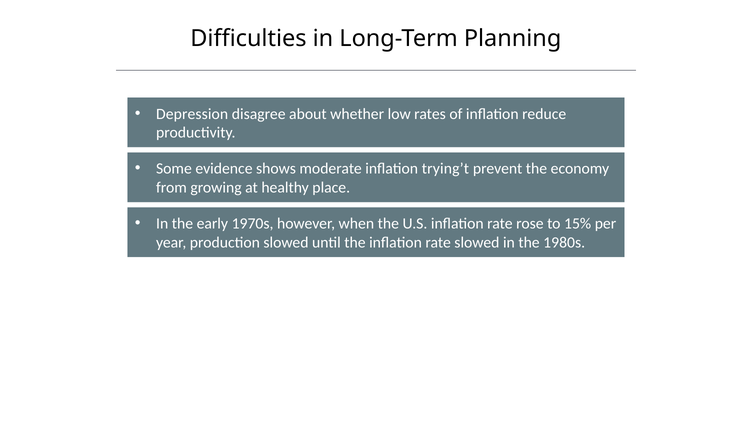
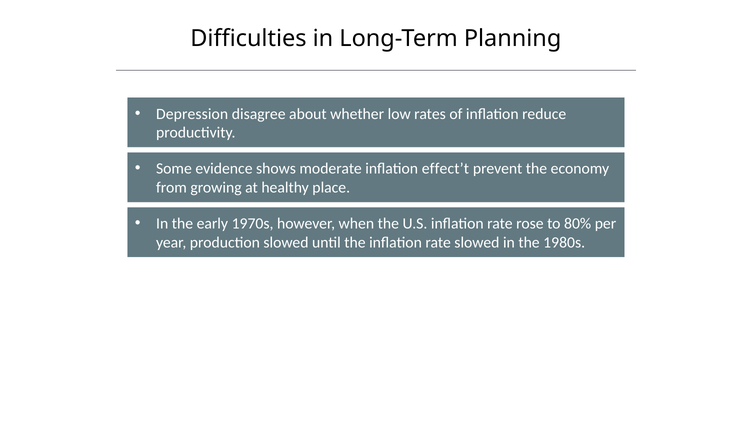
trying’t: trying’t -> effect’t (445, 169)
15%: 15% -> 80% (578, 224)
